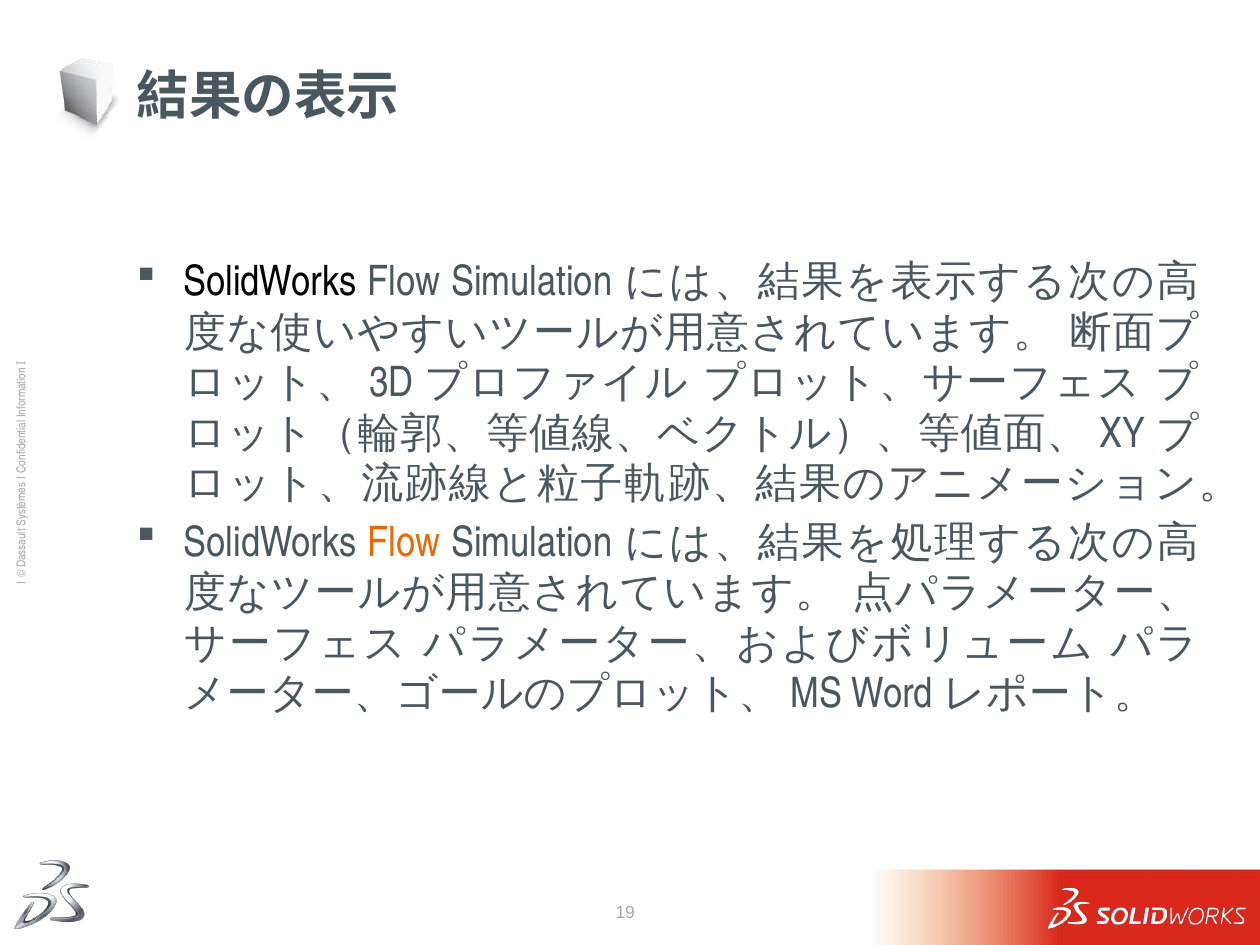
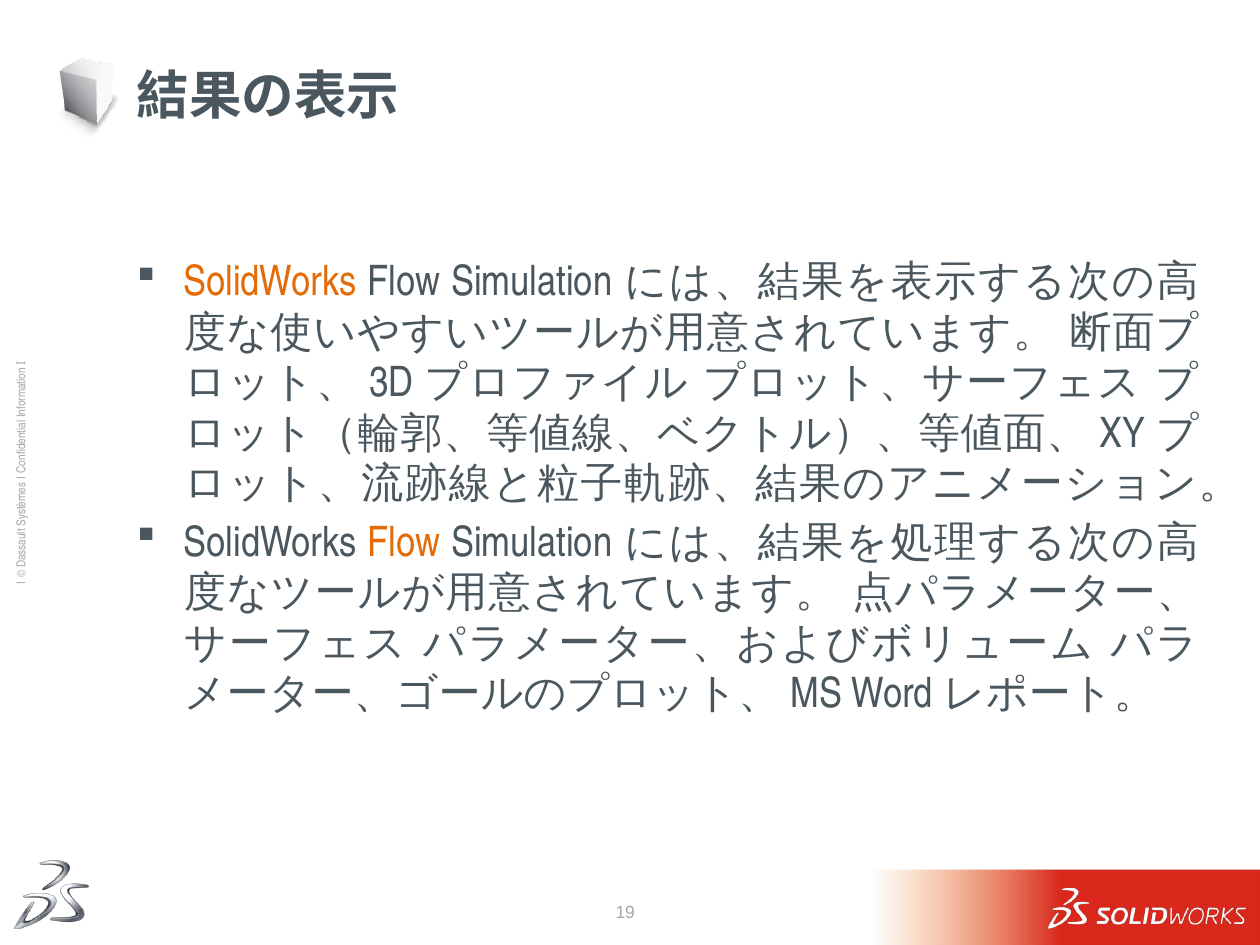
SolidWorks colour: black -> orange (270, 282)
